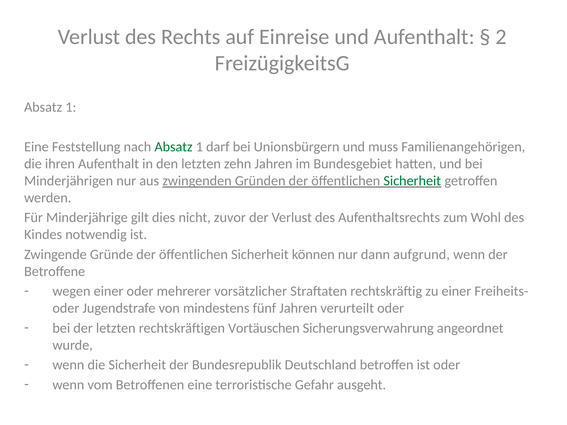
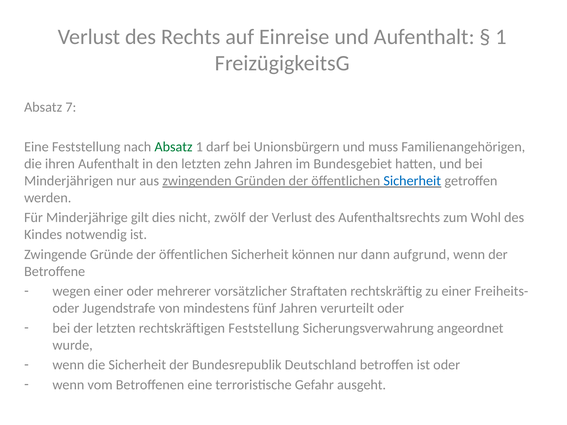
2: 2 -> 1 (501, 37)
1: 1 -> 7 (71, 107)
Sicherheit colour: green -> blue (412, 181)
zuvor: zuvor -> zwölf (230, 218)
rechtskräftigen Vortäuschen: Vortäuschen -> Feststellung (264, 328)
